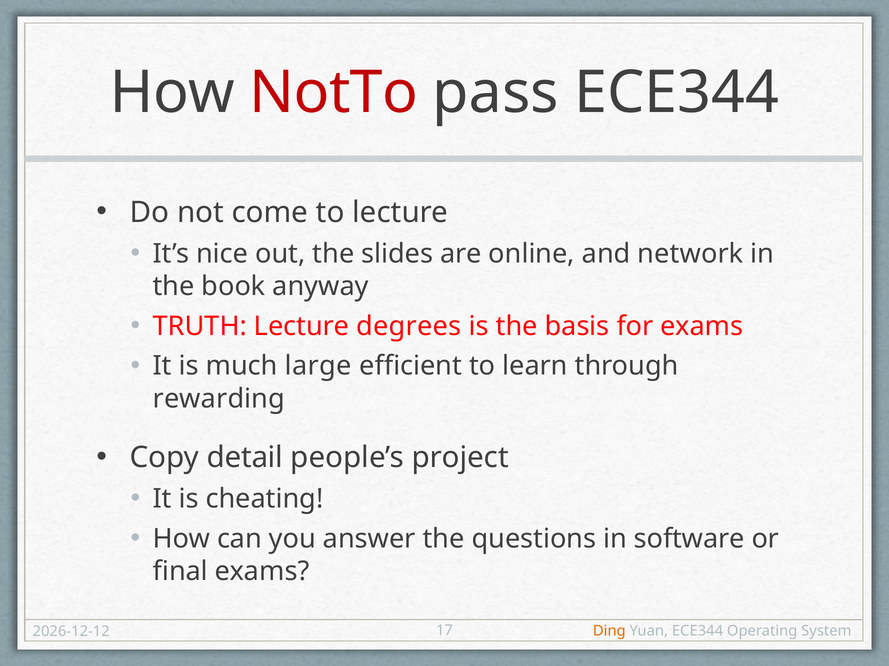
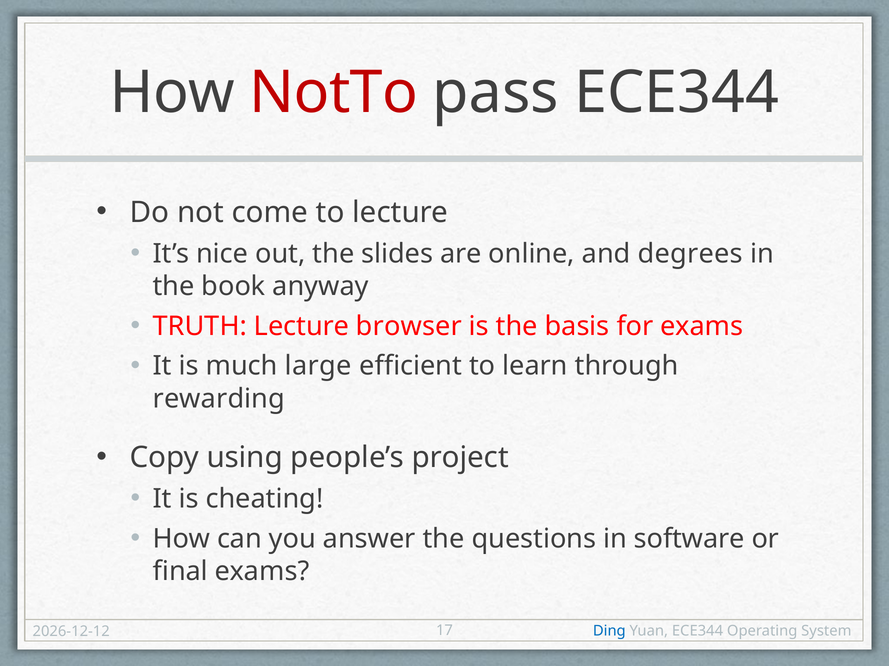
network: network -> degrees (690, 254)
degrees: degrees -> browser (409, 326)
detail: detail -> using (245, 458)
Ding colour: orange -> blue (609, 632)
